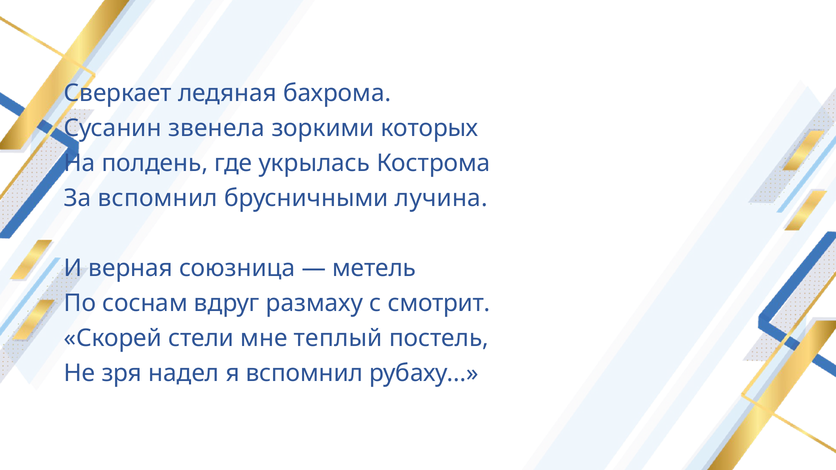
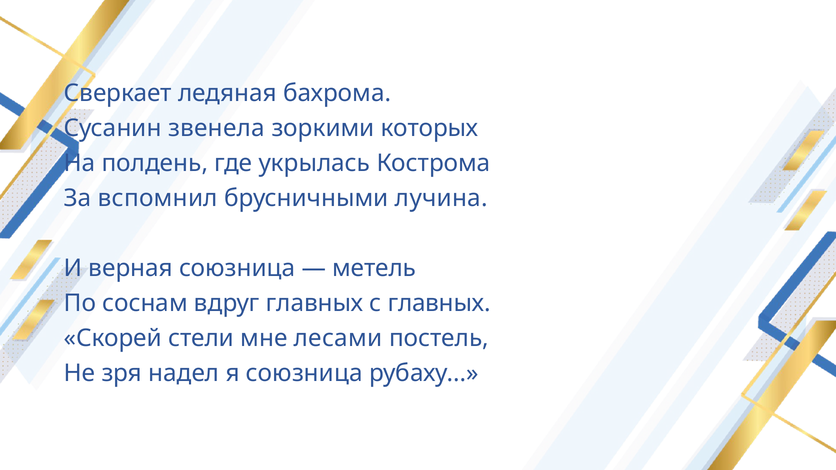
вдруг размаху: размаху -> главных (315, 303)
с смотрит: смотрит -> главных (439, 303)
теплый: теплый -> лесами (338, 338)
я вспомнил: вспомнил -> союзница (304, 373)
